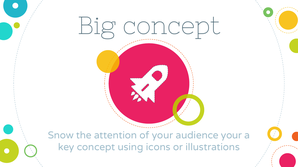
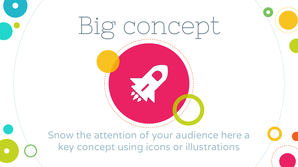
audience your: your -> here (231, 136)
